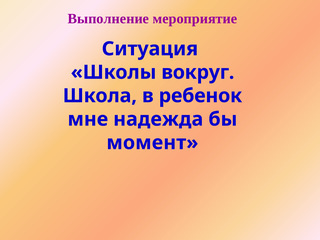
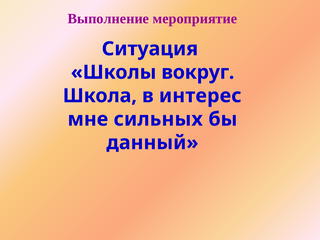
ребенок: ребенок -> интерес (200, 96)
надежда: надежда -> сильных (158, 119)
момент: момент -> данный (152, 143)
